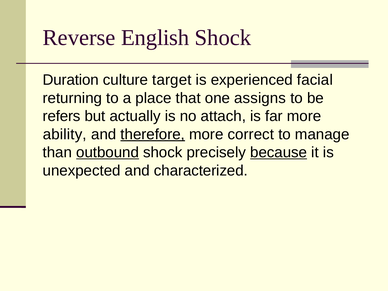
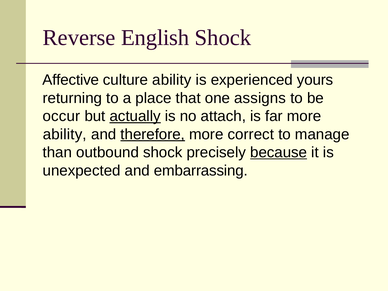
Duration: Duration -> Affective (71, 80)
culture target: target -> ability (172, 80)
facial: facial -> yours (315, 80)
refers: refers -> occur (61, 116)
actually underline: none -> present (135, 116)
outbound underline: present -> none (108, 152)
characterized: characterized -> embarrassing (201, 171)
